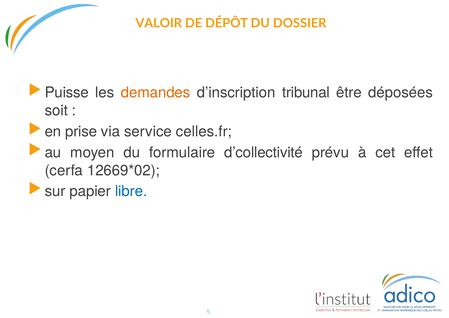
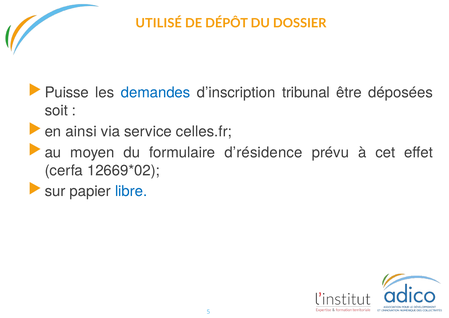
VALOIR: VALOIR -> UTILISÉ (159, 23)
demandes colour: orange -> blue (156, 92)
prise: prise -> ainsi (81, 131)
d’collectivité: d’collectivité -> d’résidence (263, 152)
